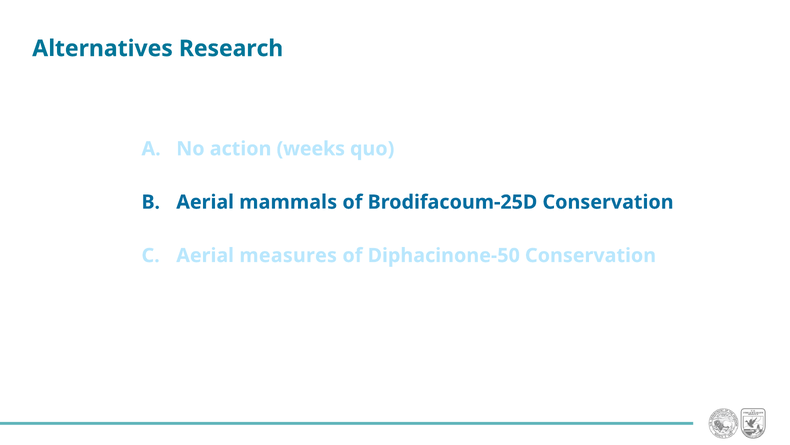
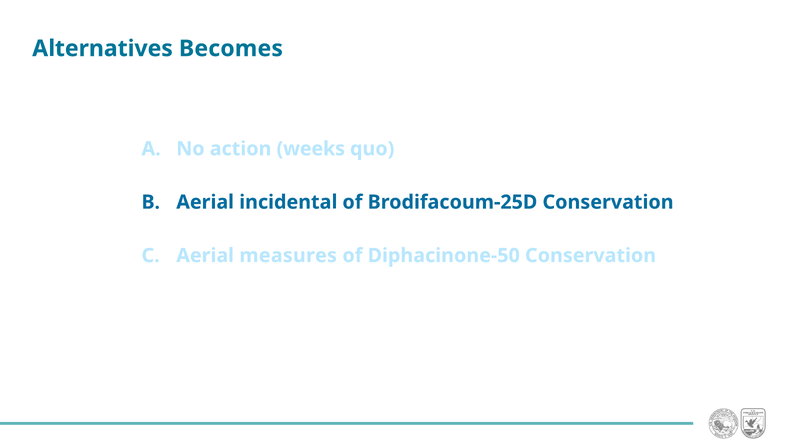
Research: Research -> Becomes (231, 48)
mammals: mammals -> incidental (288, 202)
